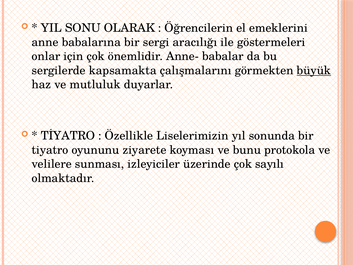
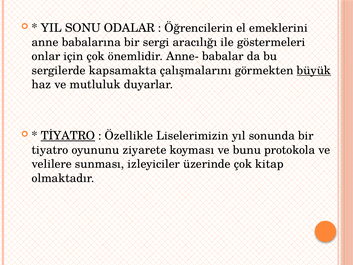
OLARAK: OLARAK -> ODALAR (129, 28)
TİYATRO underline: none -> present (68, 136)
sayılı: sayılı -> kitap (269, 164)
